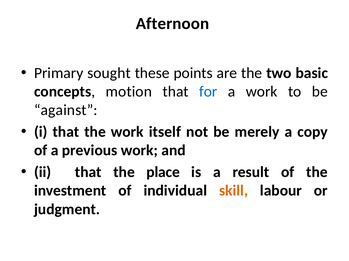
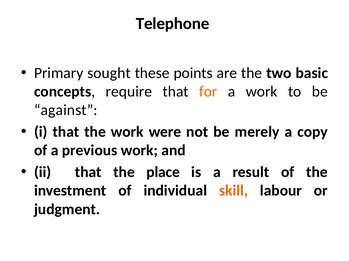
Afternoon: Afternoon -> Telephone (173, 24)
motion: motion -> require (129, 92)
for colour: blue -> orange (208, 92)
itself: itself -> were (165, 132)
